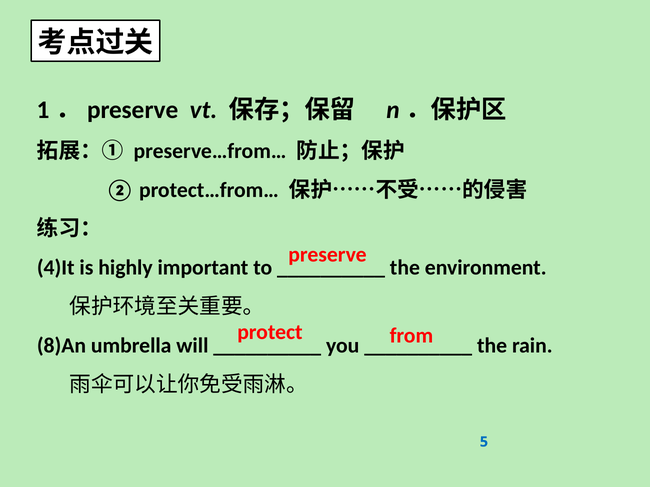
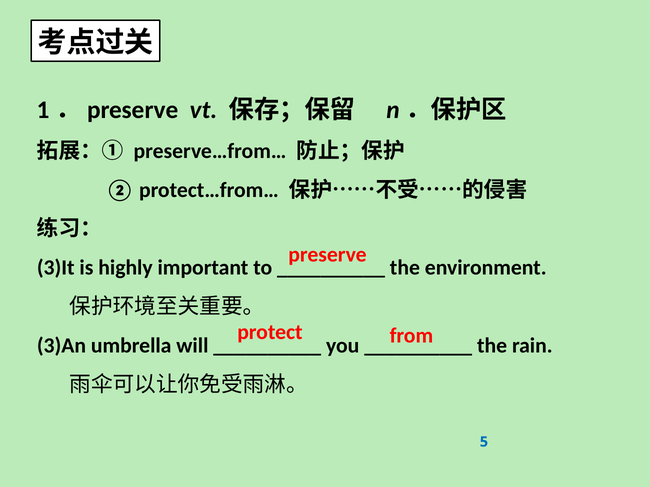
4)It: 4)It -> 3)It (56, 268)
8)An: 8)An -> 3)An (61, 346)
